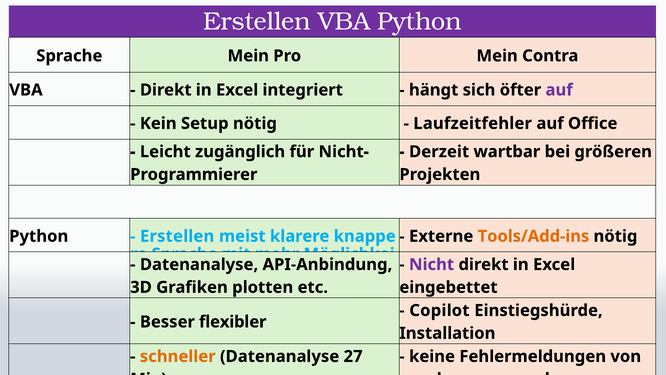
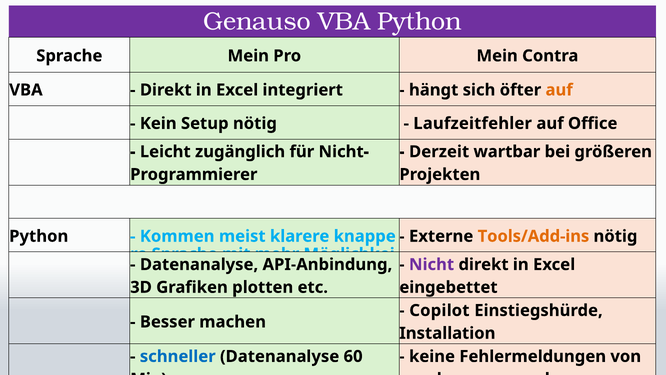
Erstellen: Erstellen -> Genauso (257, 21)
auf colour: purple -> orange (559, 90)
Erstellen: Erstellen -> Kommen (177, 236)
flexibler: flexibler -> machen (233, 322)
schneller colour: orange -> blue (178, 356)
27: 27 -> 60 (353, 356)
